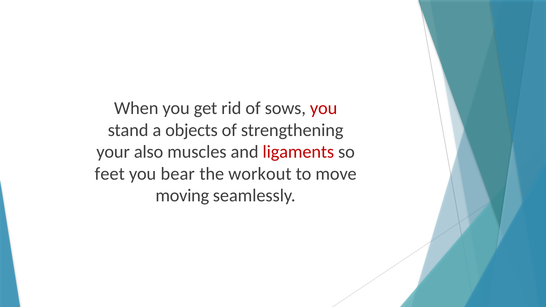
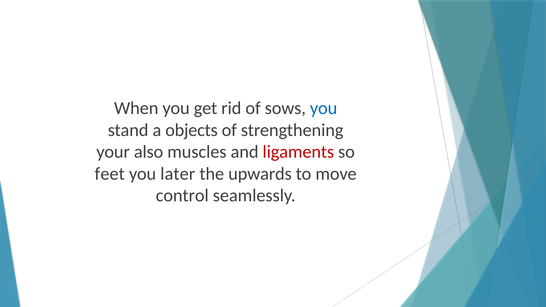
you colour: red -> blue (324, 108)
bear: bear -> later (178, 174)
workout: workout -> upwards (260, 174)
moving: moving -> control (182, 196)
